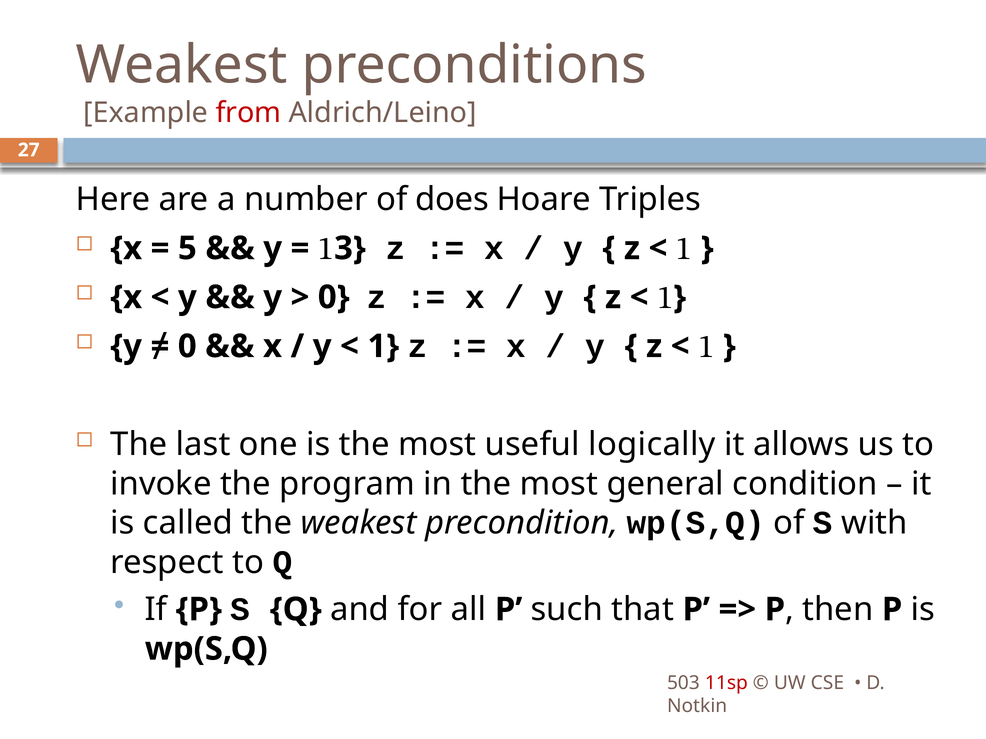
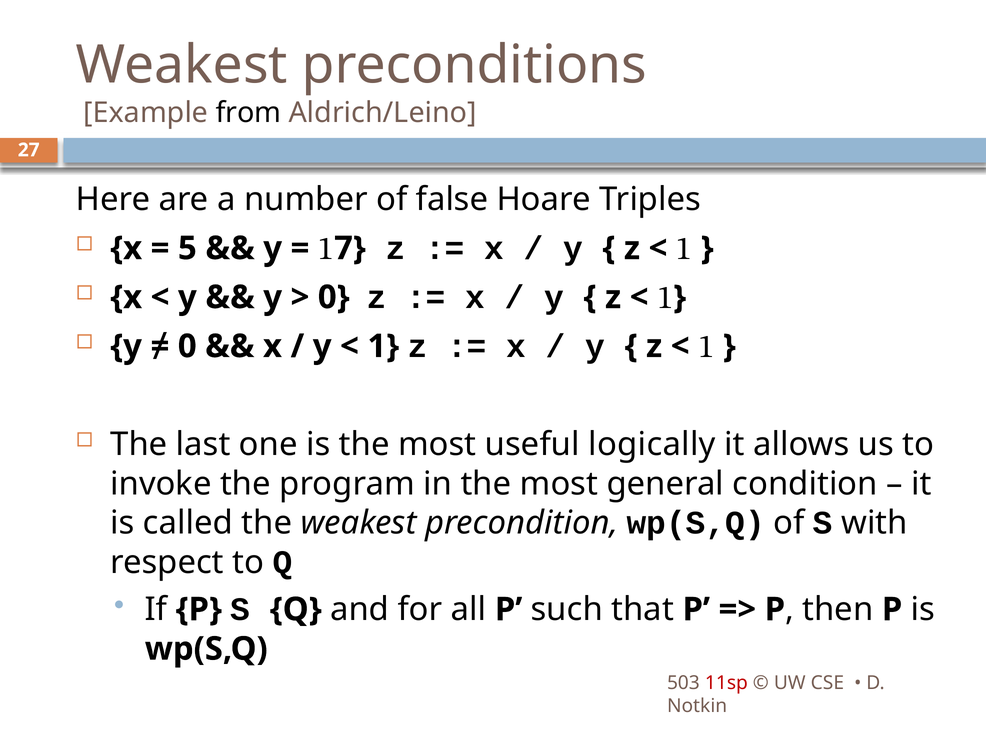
from colour: red -> black (248, 113)
does: does -> false (452, 199)
3: 3 -> 7 (350, 248)
